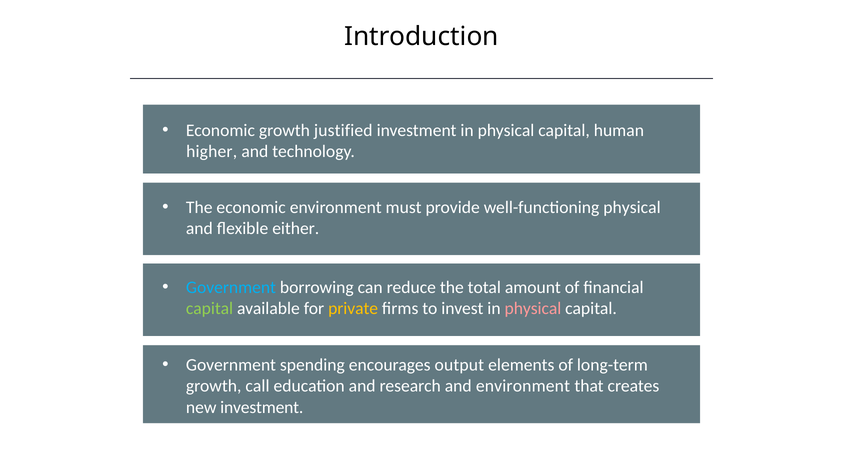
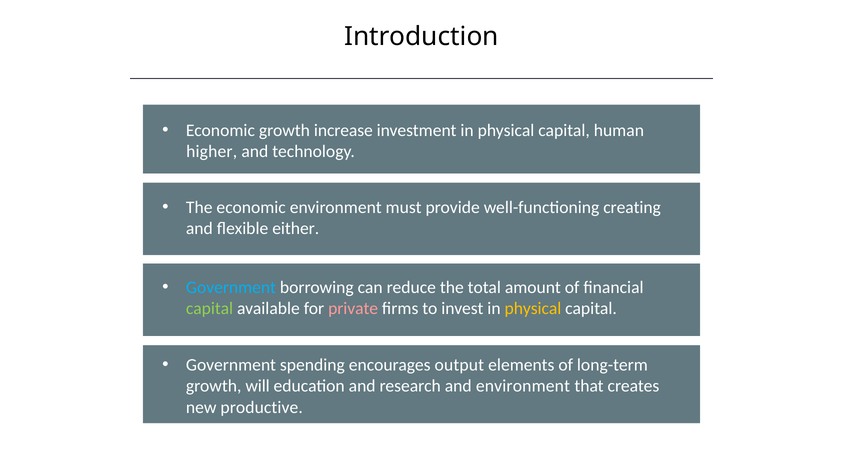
justified: justified -> increase (343, 131)
well-functioning physical: physical -> creating (632, 207)
private colour: yellow -> pink (353, 309)
physical colour: pink -> yellow (533, 309)
call: call -> will (258, 386)
new investment: investment -> productive (262, 407)
